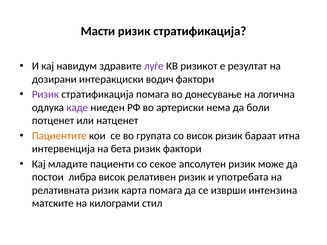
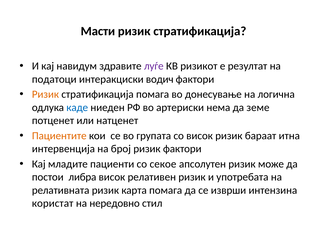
дозирани: дозирани -> податоци (54, 79)
Ризик colour: purple -> orange (45, 95)
каде colour: purple -> blue (77, 108)
боли: боли -> земе (258, 108)
бета: бета -> број (121, 149)
матските: матските -> користат (53, 203)
килограми: килограми -> нередовно (115, 203)
